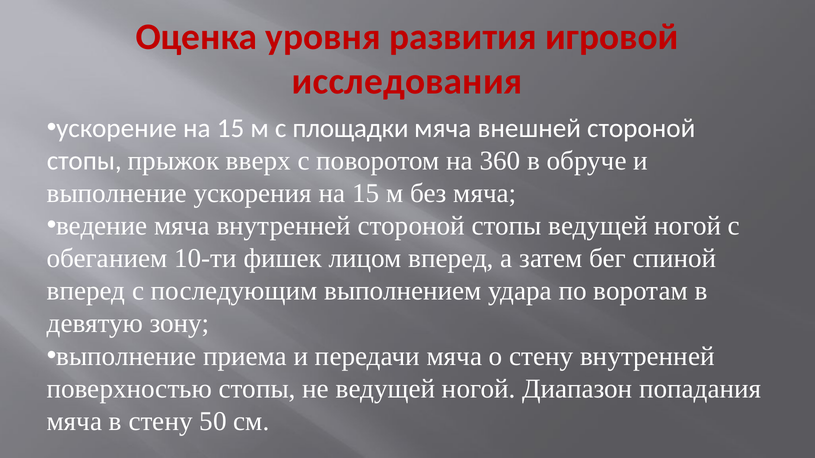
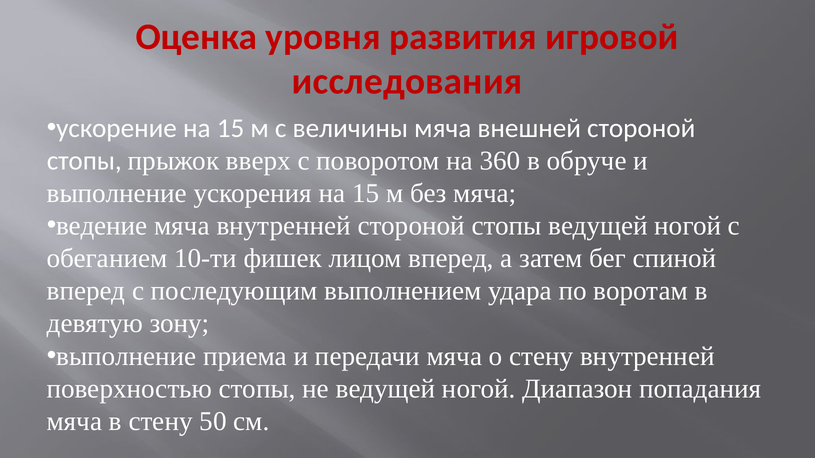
площадки: площадки -> величины (350, 128)
